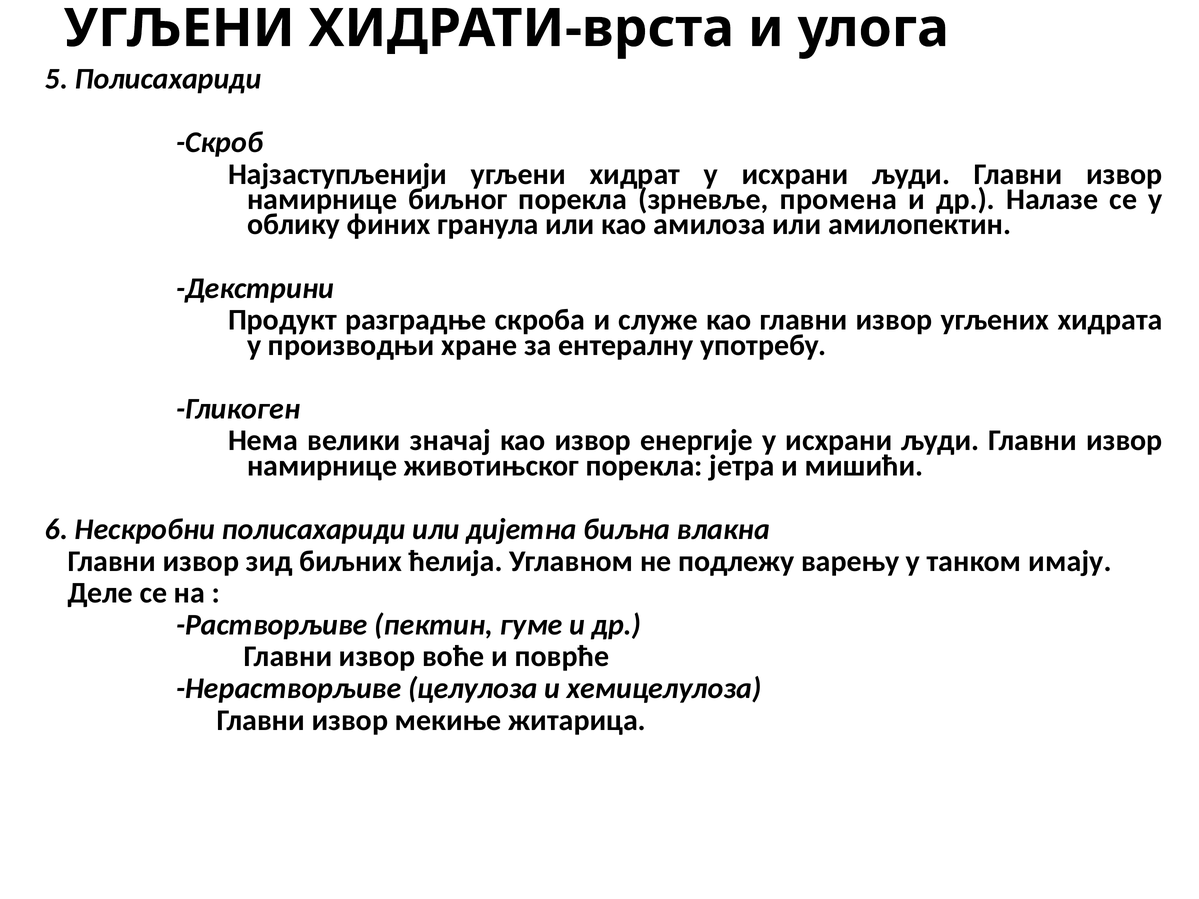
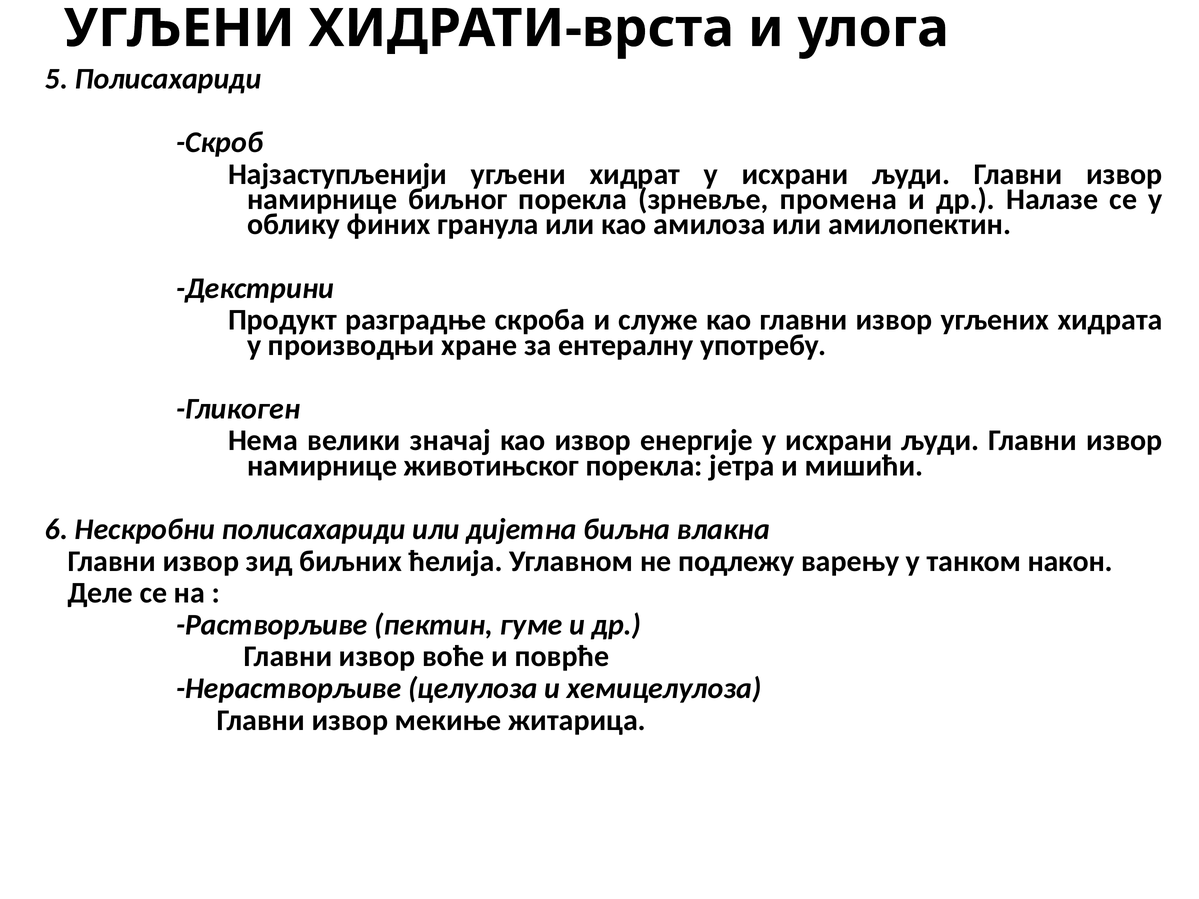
имају: имају -> након (1070, 561)
